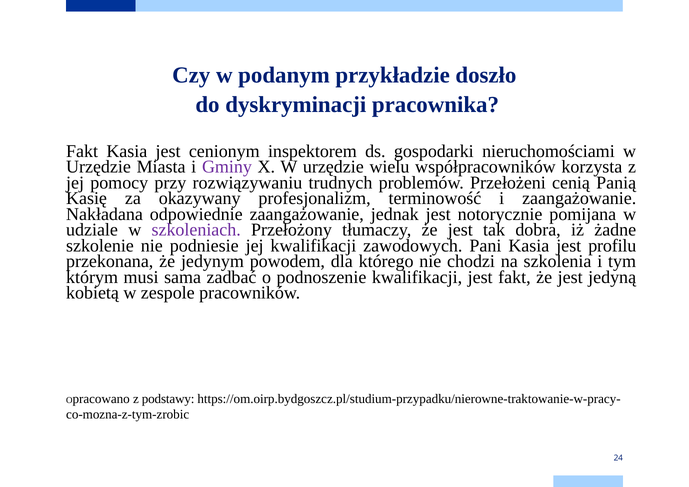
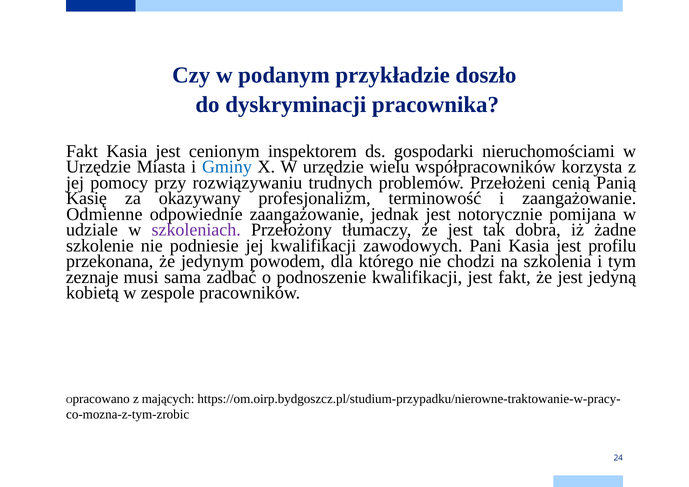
Gminy colour: purple -> blue (227, 167)
Nakładana: Nakładana -> Odmienne (104, 214)
którym: którym -> zeznaje (92, 277)
podstawy: podstawy -> mających (168, 399)
